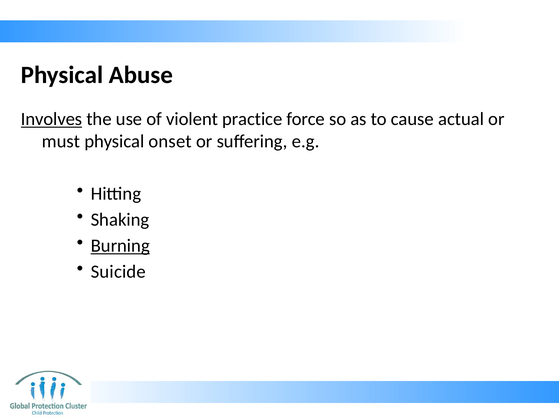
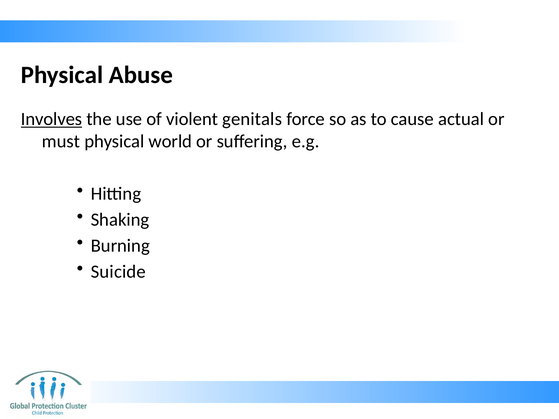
practice: practice -> genitals (252, 119)
onset: onset -> world (170, 142)
Burning underline: present -> none (120, 246)
